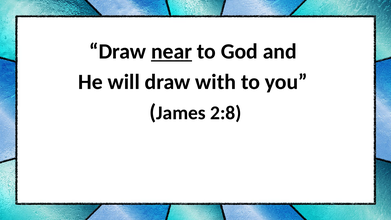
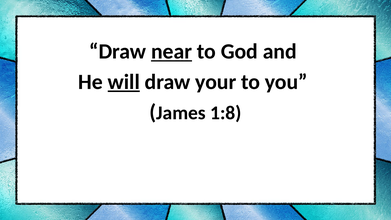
will underline: none -> present (124, 82)
with: with -> your (216, 82)
2:8: 2:8 -> 1:8 (226, 113)
